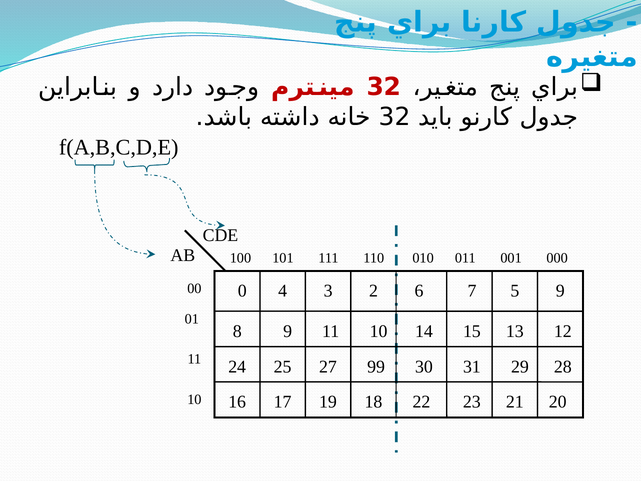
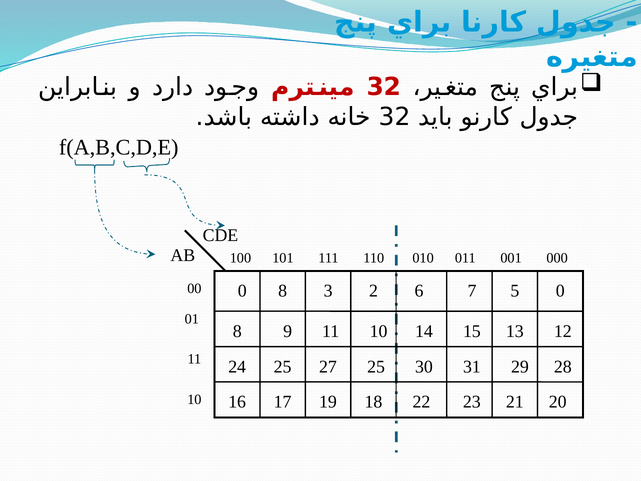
0 4: 4 -> 8 (283, 291)
3 9: 9 -> 0 (560, 291)
25 99: 99 -> 25 (376, 367)
